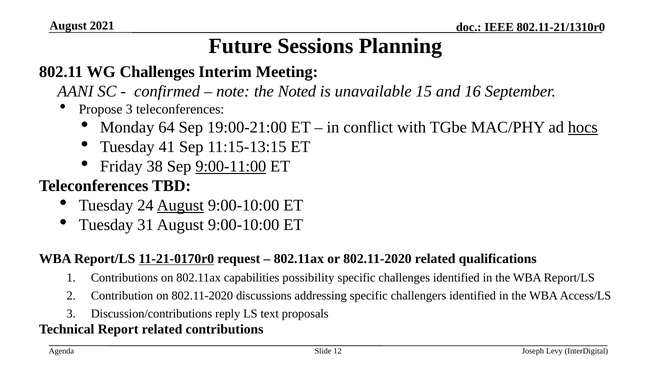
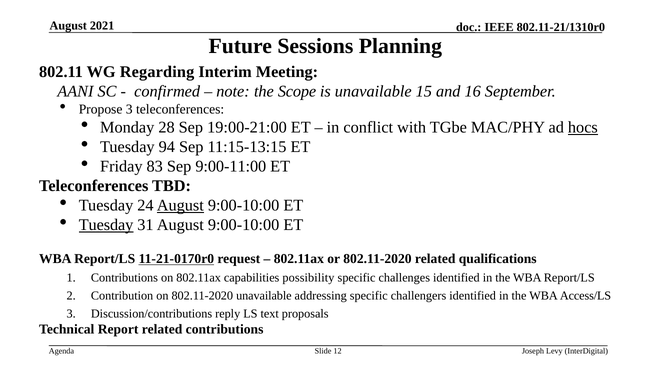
WG Challenges: Challenges -> Regarding (157, 72)
Noted: Noted -> Scope (297, 92)
64: 64 -> 28 (167, 127)
41: 41 -> 94 (167, 147)
38: 38 -> 83 (155, 166)
9:00-11:00 underline: present -> none (231, 166)
Tuesday underline: none -> present (106, 225)
802.11-2020 discussions: discussions -> unavailable (264, 296)
